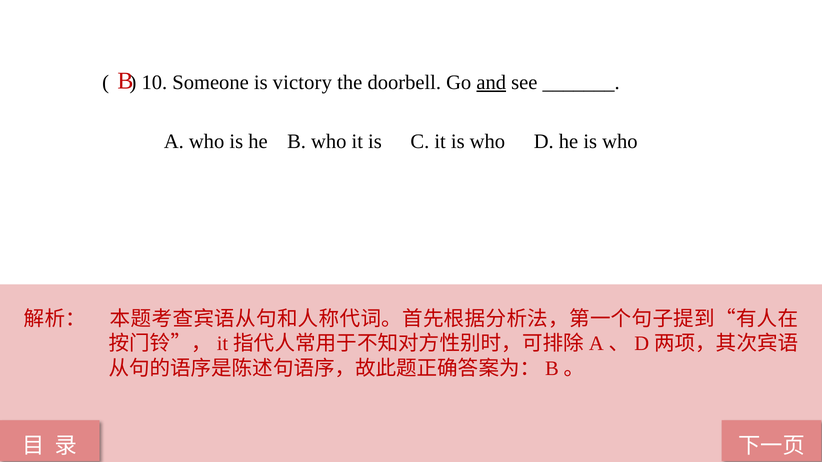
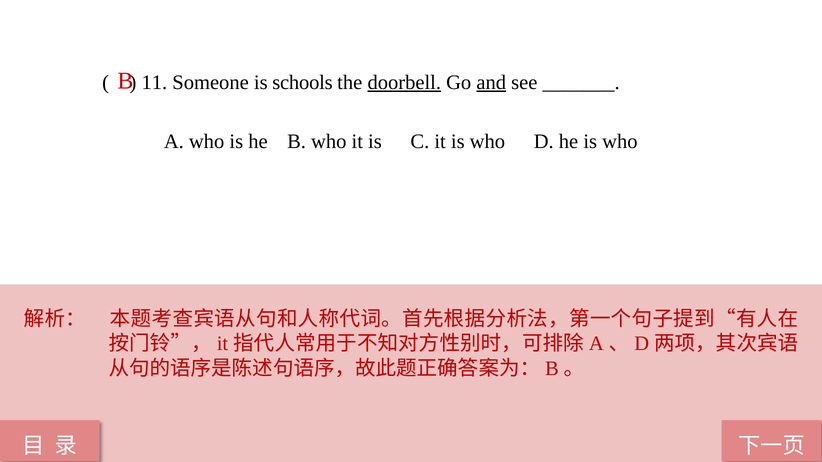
10: 10 -> 11 (154, 82)
victory: victory -> schools (303, 82)
doorbell underline: none -> present (404, 82)
